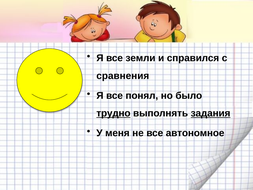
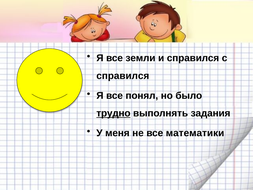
сравнения: сравнения -> справился (123, 76)
задания underline: present -> none (211, 113)
автономное: автономное -> математики (195, 133)
